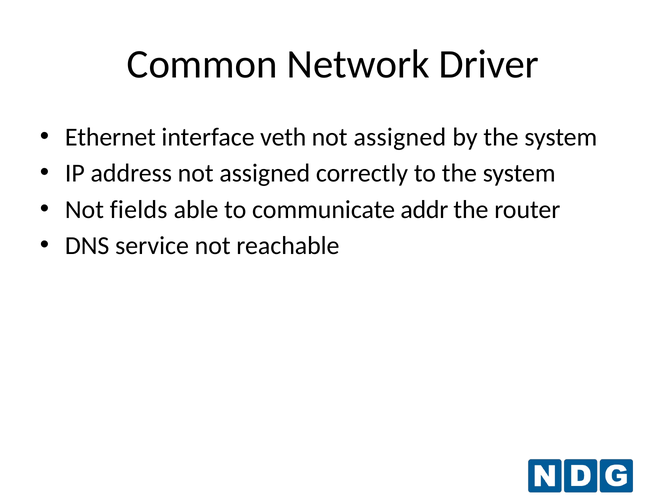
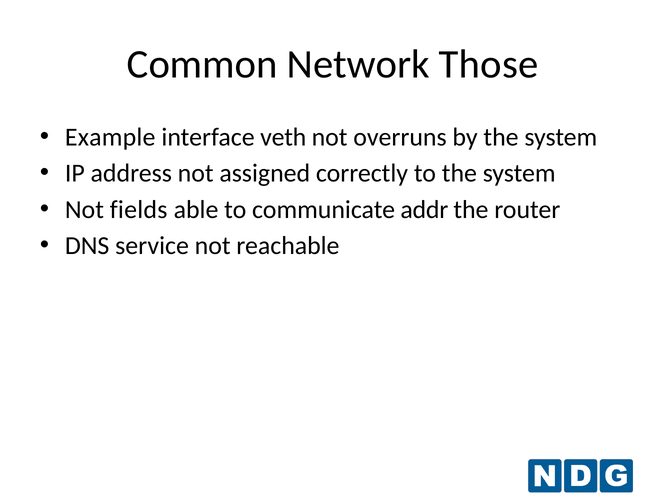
Driver: Driver -> Those (489, 64)
Ethernet: Ethernet -> Example (110, 137)
assigned: assigned -> overruns (400, 137)
